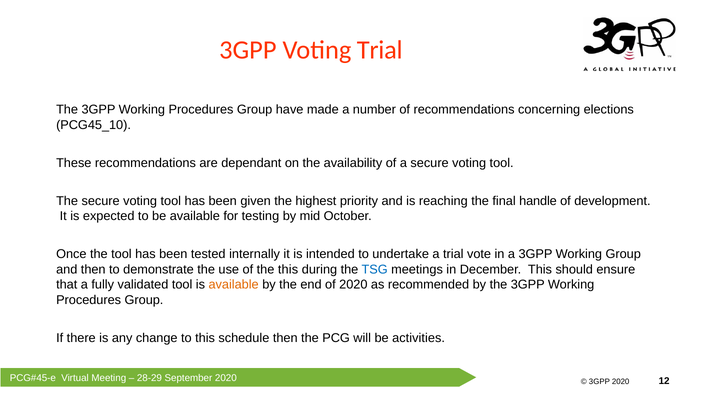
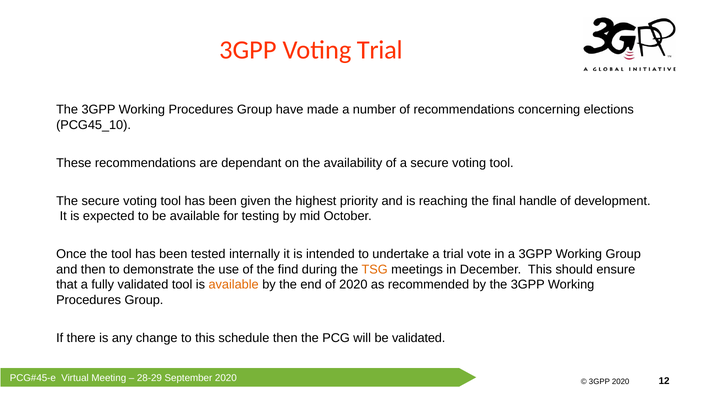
the this: this -> find (288, 270)
TSG colour: blue -> orange (375, 270)
be activities: activities -> validated (419, 338)
